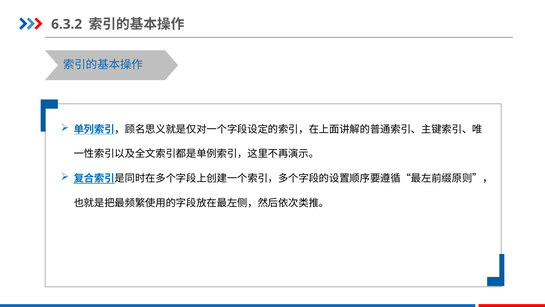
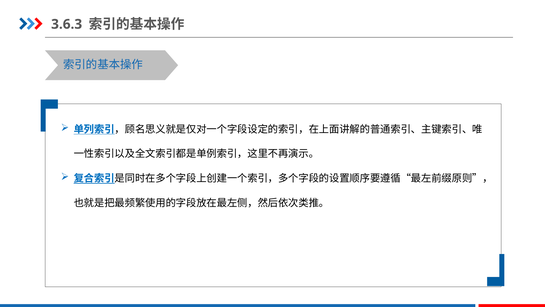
6.3.2: 6.3.2 -> 3.6.3 (67, 24)
